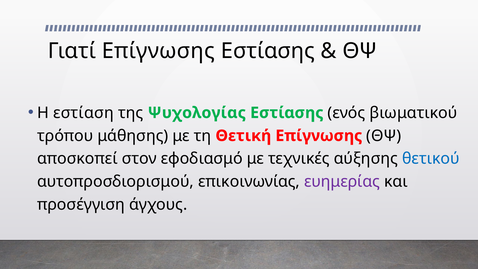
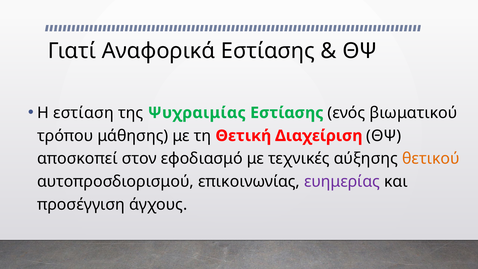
Γιατί Επίγνωσης: Επίγνωσης -> Αναφορικά (158, 51)
Ψυχολογίας: Ψυχολογίας -> Ψυχραιμίας (197, 113)
Θετική Επίγνωσης: Επίγνωσης -> Διαχείριση (319, 136)
θετικού colour: blue -> orange (431, 159)
